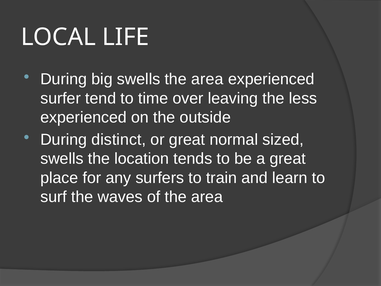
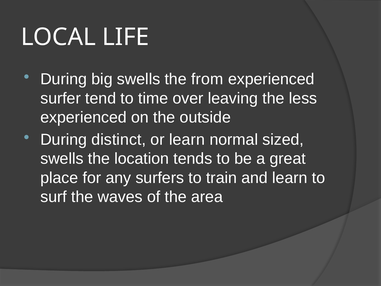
swells the area: area -> from (207, 79)
or great: great -> learn (187, 140)
